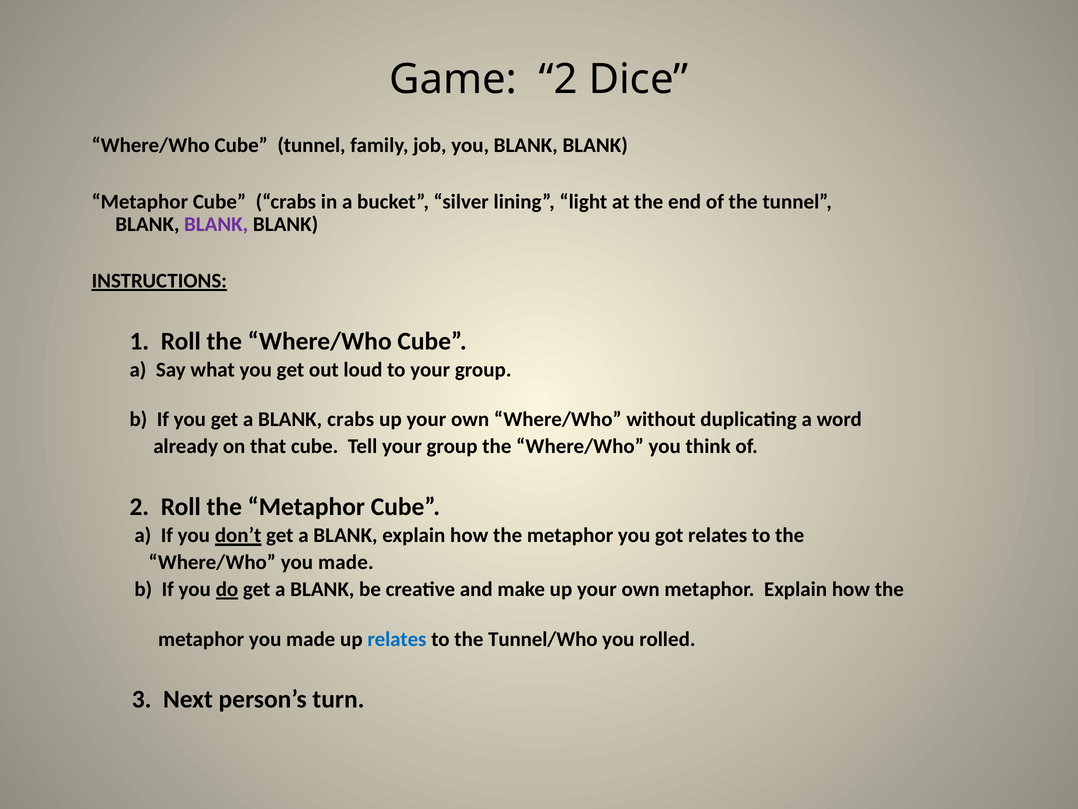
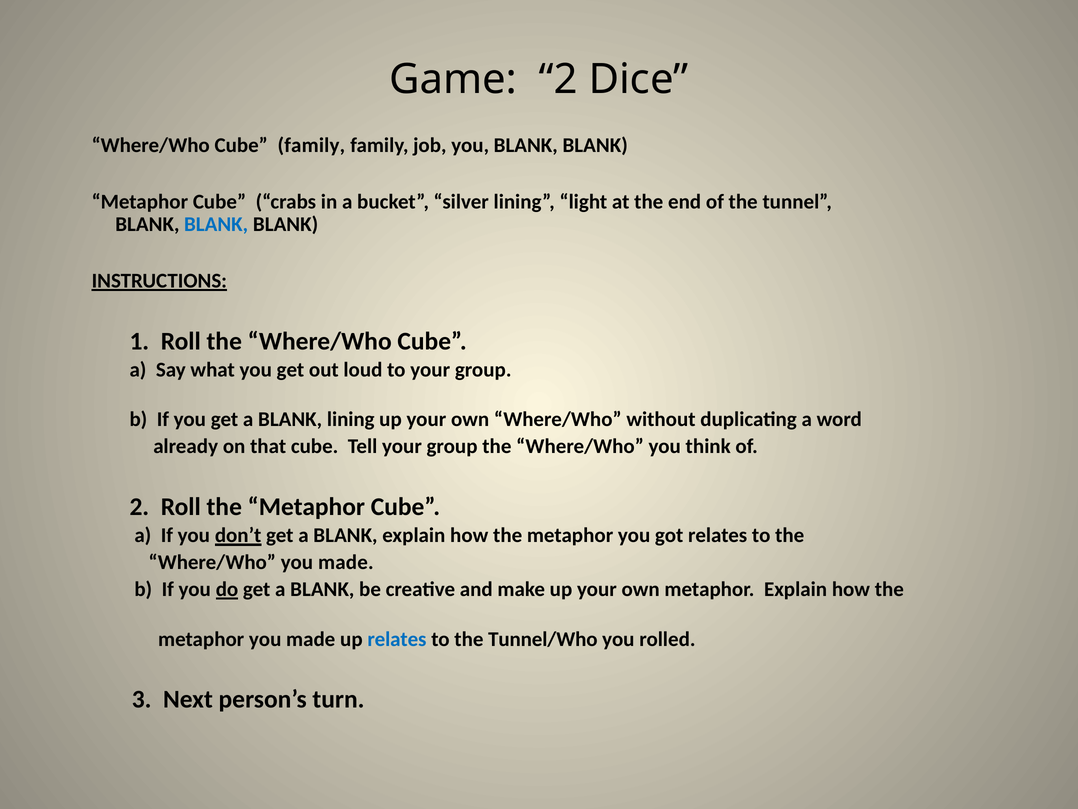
Cube tunnel: tunnel -> family (311, 145)
BLANK colour: purple -> blue (216, 224)
BLANK crabs: crabs -> lining (351, 419)
